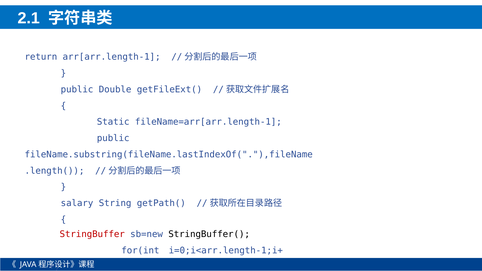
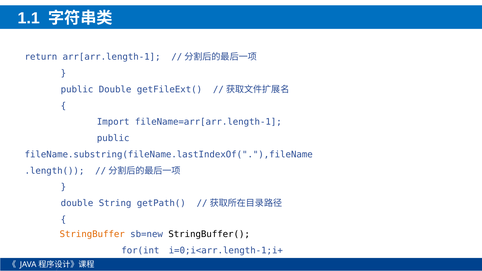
2.1: 2.1 -> 1.1 (29, 18)
Static: Static -> Import (113, 122)
salary: salary -> double (77, 203)
StringBuffer colour: red -> orange (92, 234)
